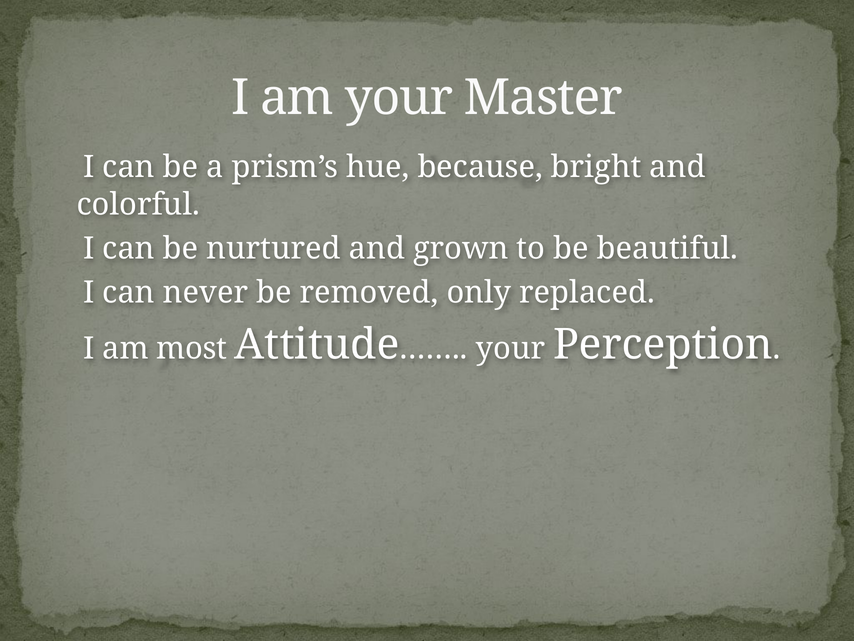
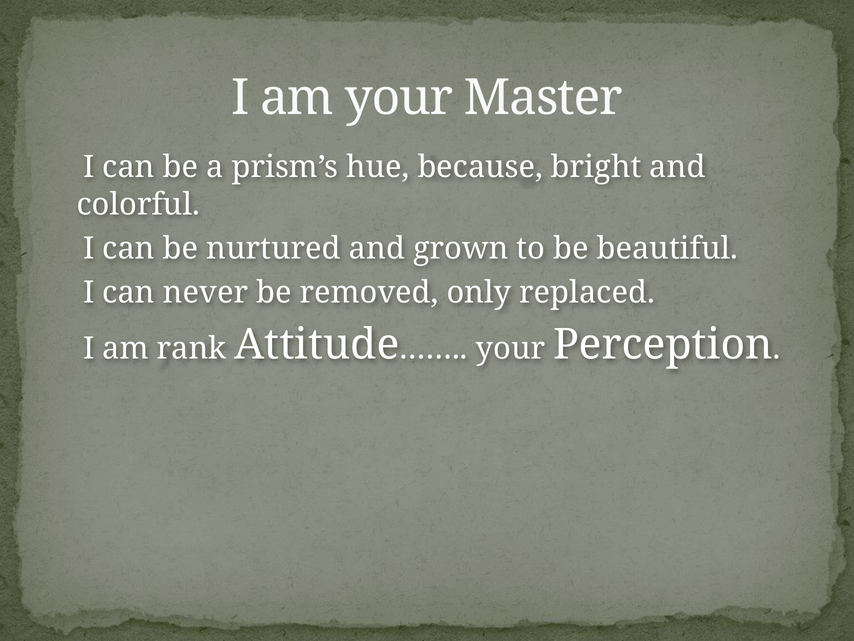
most: most -> rank (192, 348)
